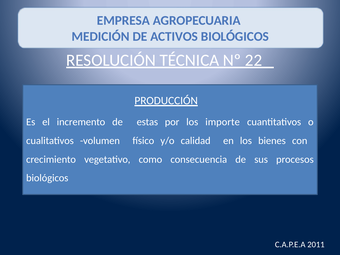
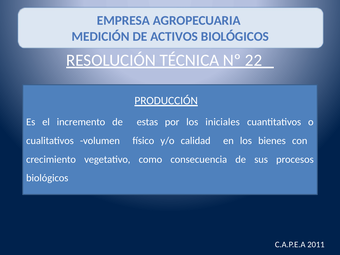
importe: importe -> iniciales (223, 122)
